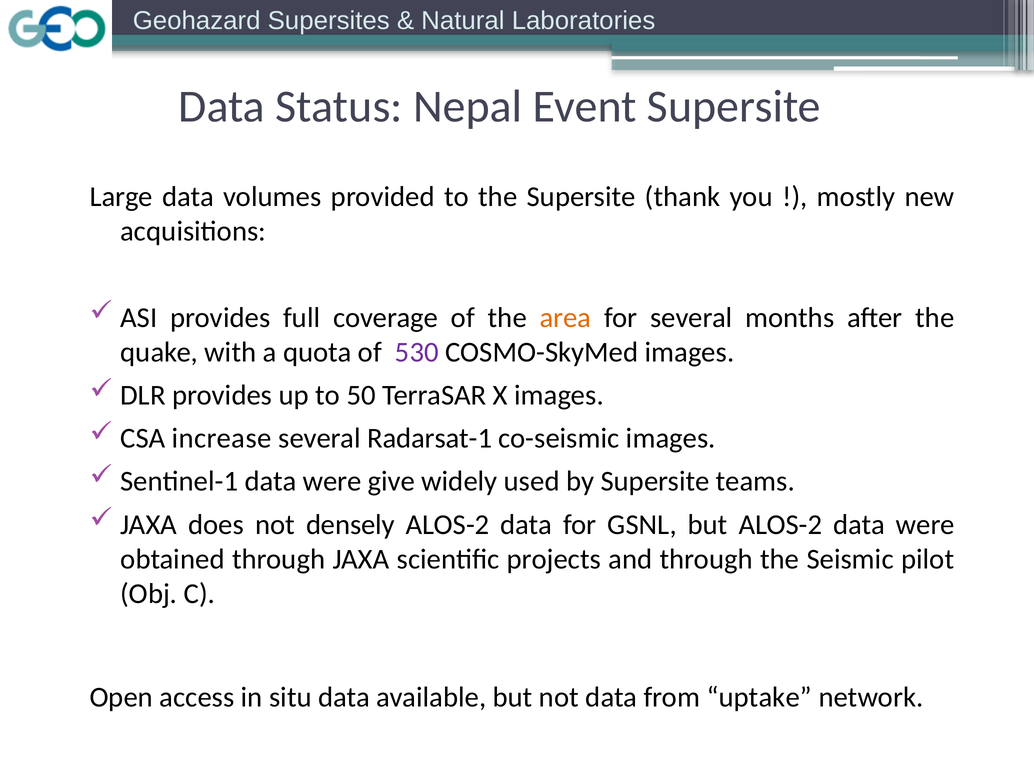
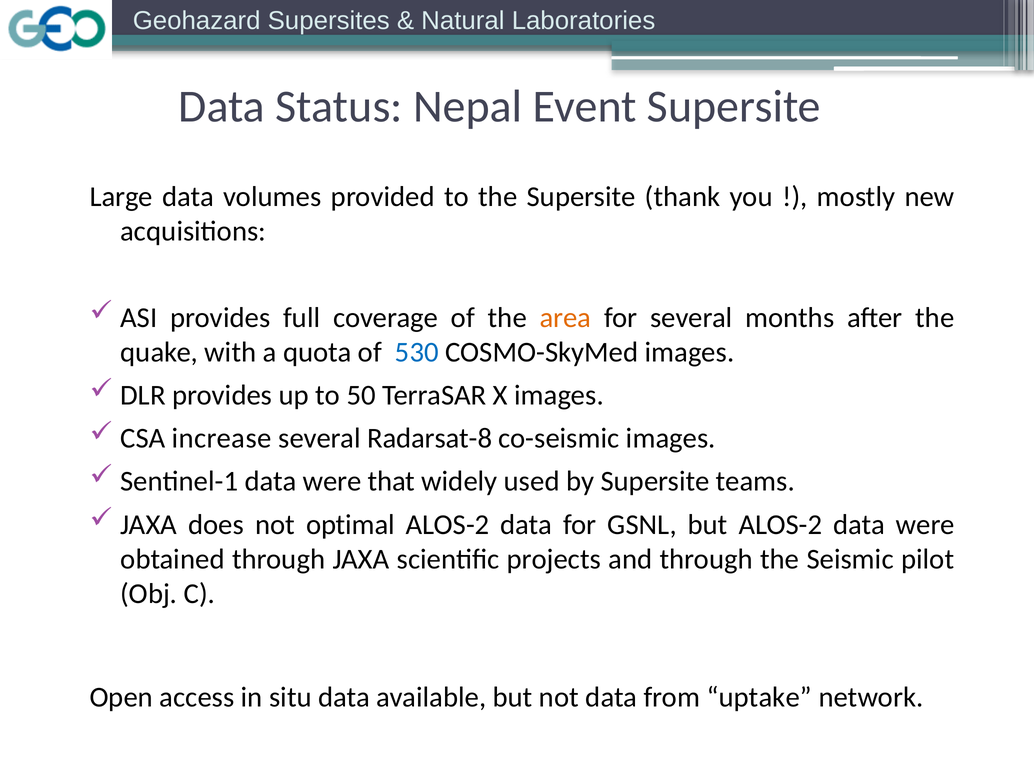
530 colour: purple -> blue (417, 352)
Radarsat-1: Radarsat-1 -> Radarsat-8 (430, 438)
give: give -> that (391, 481)
densely: densely -> optimal (350, 524)
